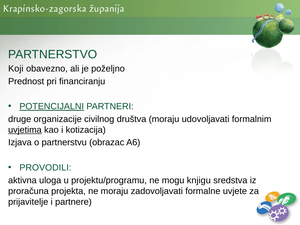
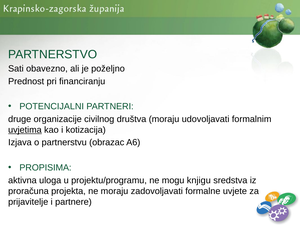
Koji: Koji -> Sati (16, 69)
POTENCIJALNI underline: present -> none (52, 107)
PROVODILI: PROVODILI -> PROPISIMA (45, 168)
